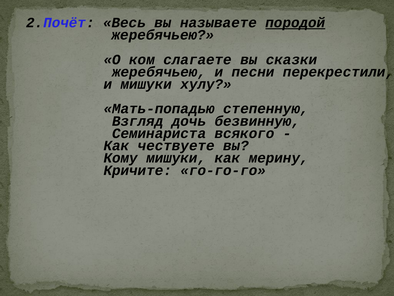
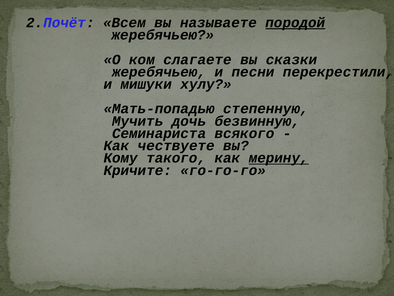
Весь: Весь -> Всем (124, 23)
Взгляд: Взгляд -> Мучить (138, 121)
Кому мишуки: мишуки -> такого (176, 158)
мерину underline: none -> present (279, 158)
